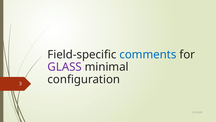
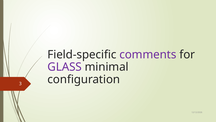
comments colour: blue -> purple (148, 54)
